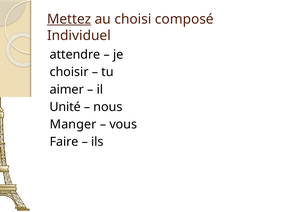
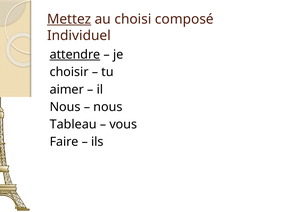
attendre underline: none -> present (75, 54)
Unité: Unité -> Nous (65, 107)
Manger: Manger -> Tableau (73, 124)
